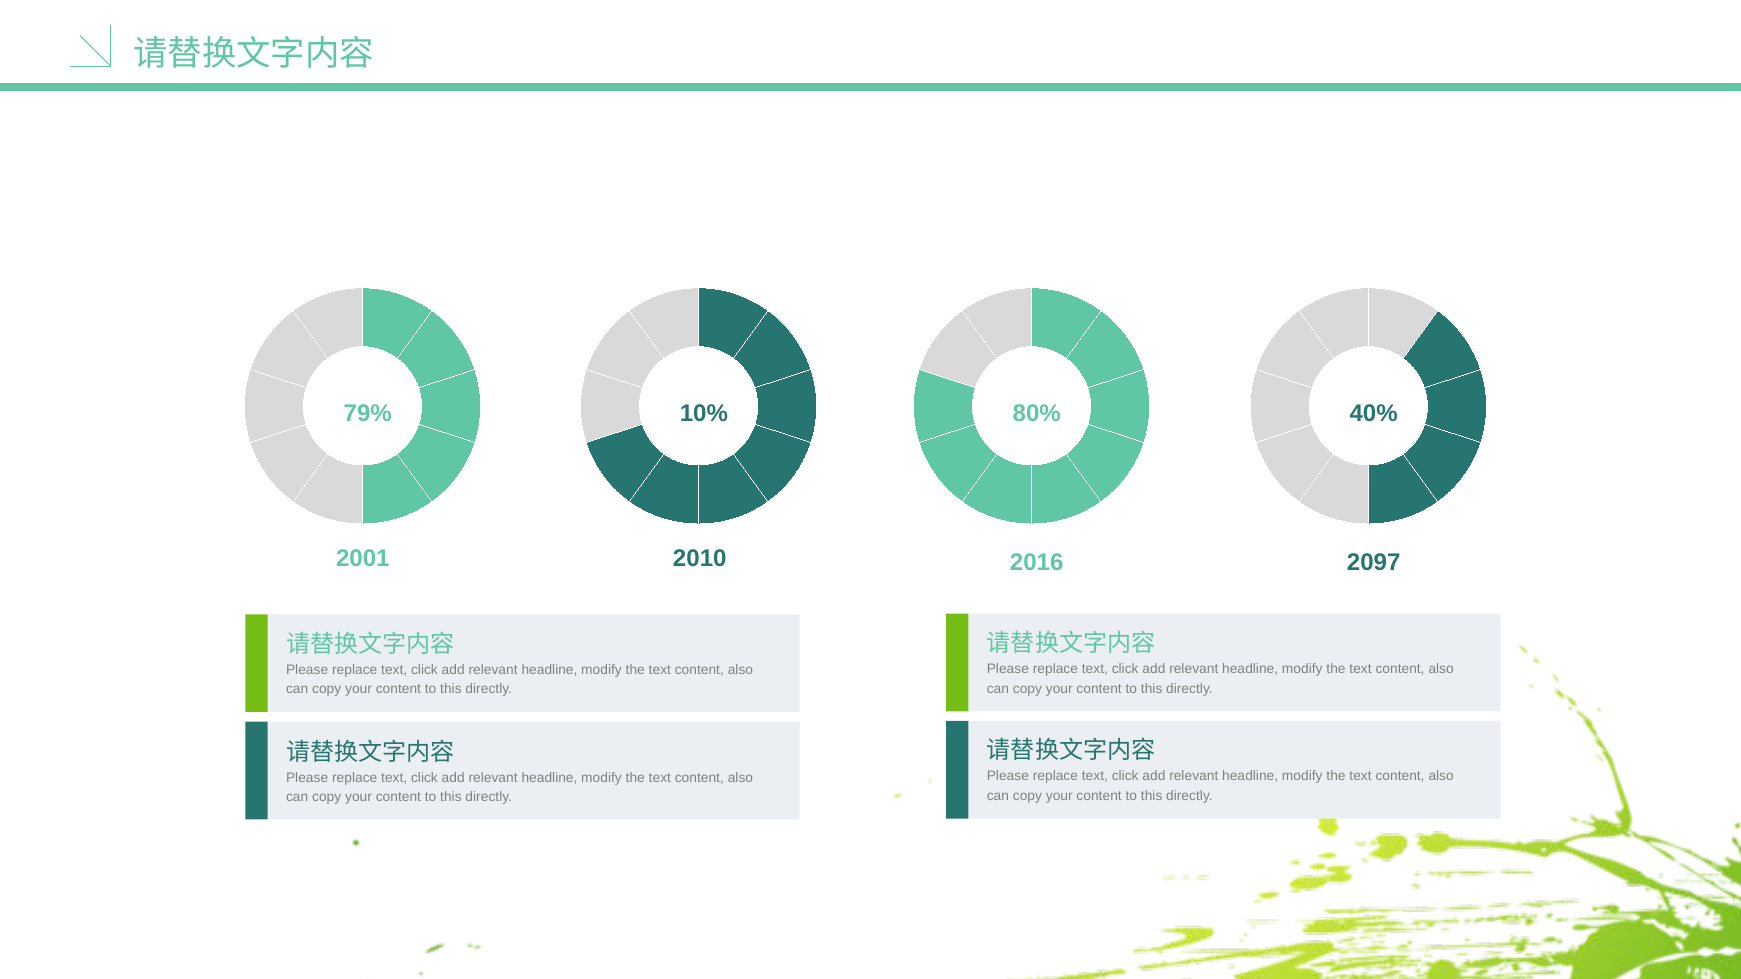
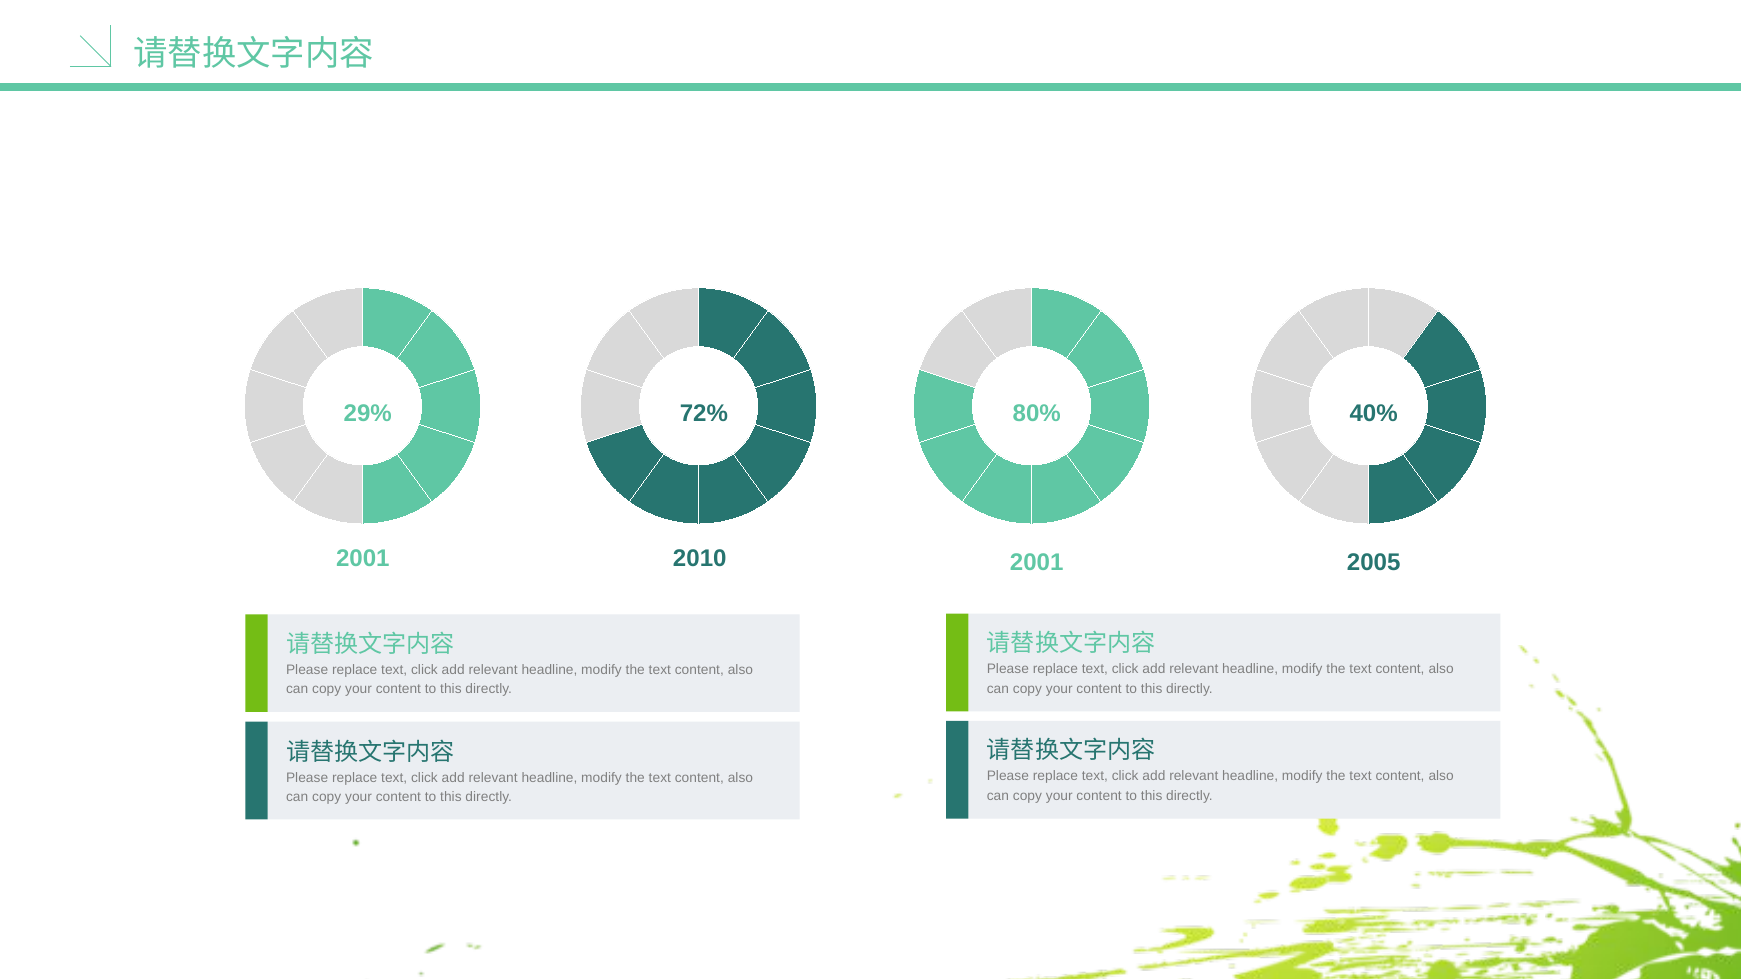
79%: 79% -> 29% (368, 414)
10%: 10% -> 72% (704, 414)
2016: 2016 -> 2001 (1037, 563)
2097: 2097 -> 2005 (1374, 563)
